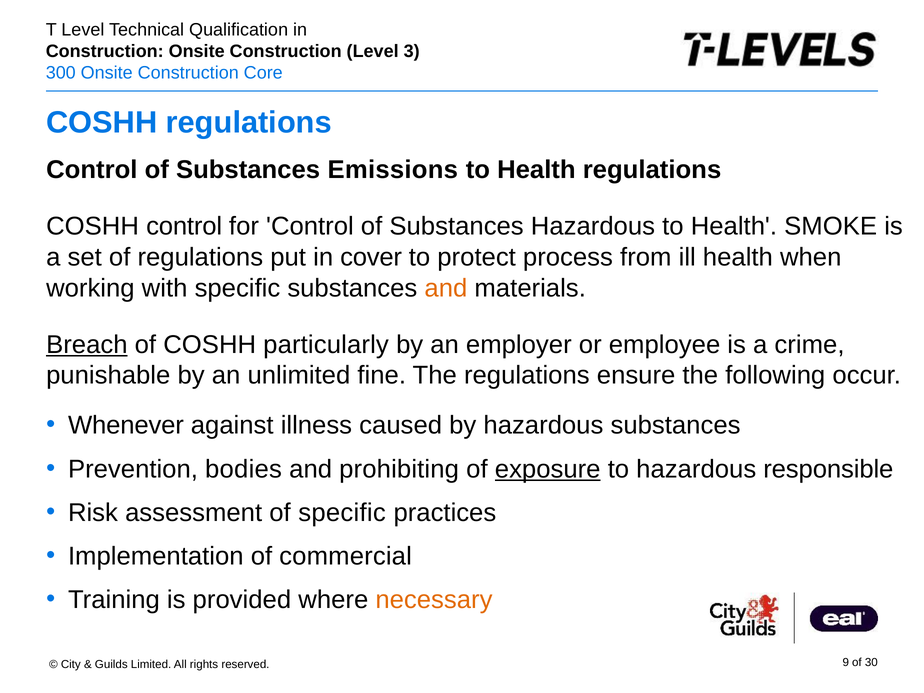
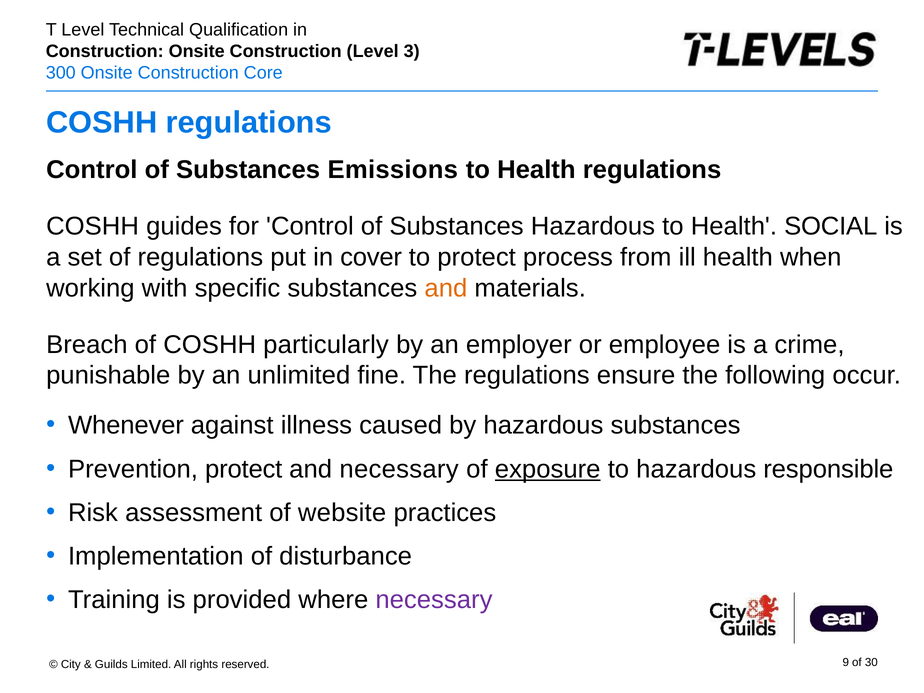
COSHH control: control -> guides (184, 226)
SMOKE: SMOKE -> SOCIAL (831, 226)
Breach underline: present -> none (87, 345)
Prevention bodies: bodies -> protect (244, 469)
and prohibiting: prohibiting -> necessary (399, 469)
of specific: specific -> website (342, 513)
commercial: commercial -> disturbance (346, 556)
necessary colour: orange -> purple (434, 600)
